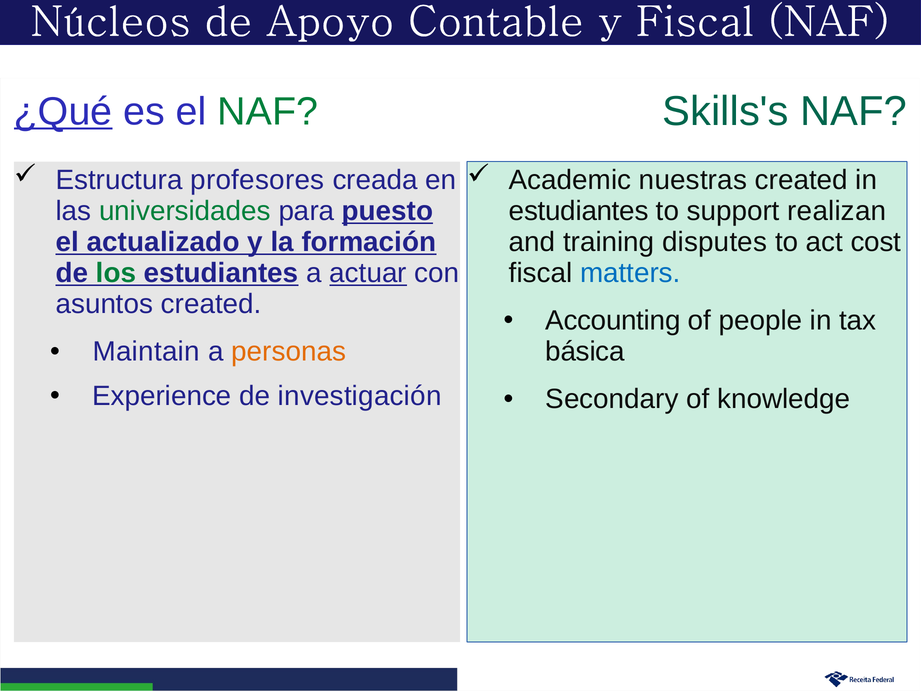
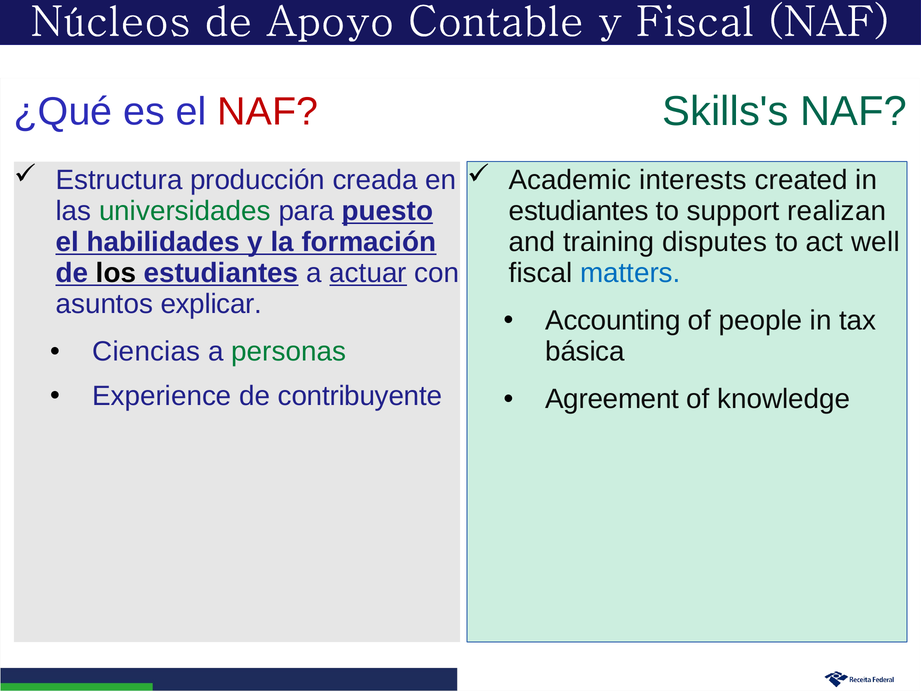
¿Qué underline: present -> none (63, 112)
NAF colour: green -> red (268, 112)
profesores: profesores -> producción (258, 180)
nuestras: nuestras -> interests (693, 180)
actualizado: actualizado -> habilidades (163, 242)
cost: cost -> well (875, 242)
los colour: green -> black (116, 273)
asuntos created: created -> explicar (211, 304)
Maintain: Maintain -> Ciencias (146, 352)
personas colour: orange -> green (289, 352)
investigación: investigación -> contribuyente (360, 396)
Secondary: Secondary -> Agreement (612, 399)
